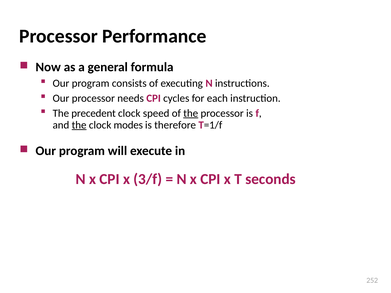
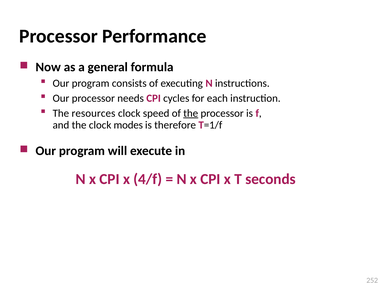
precedent: precedent -> resources (93, 113)
the underline: present -> none (79, 125)
3/f: 3/f -> 4/f (148, 179)
